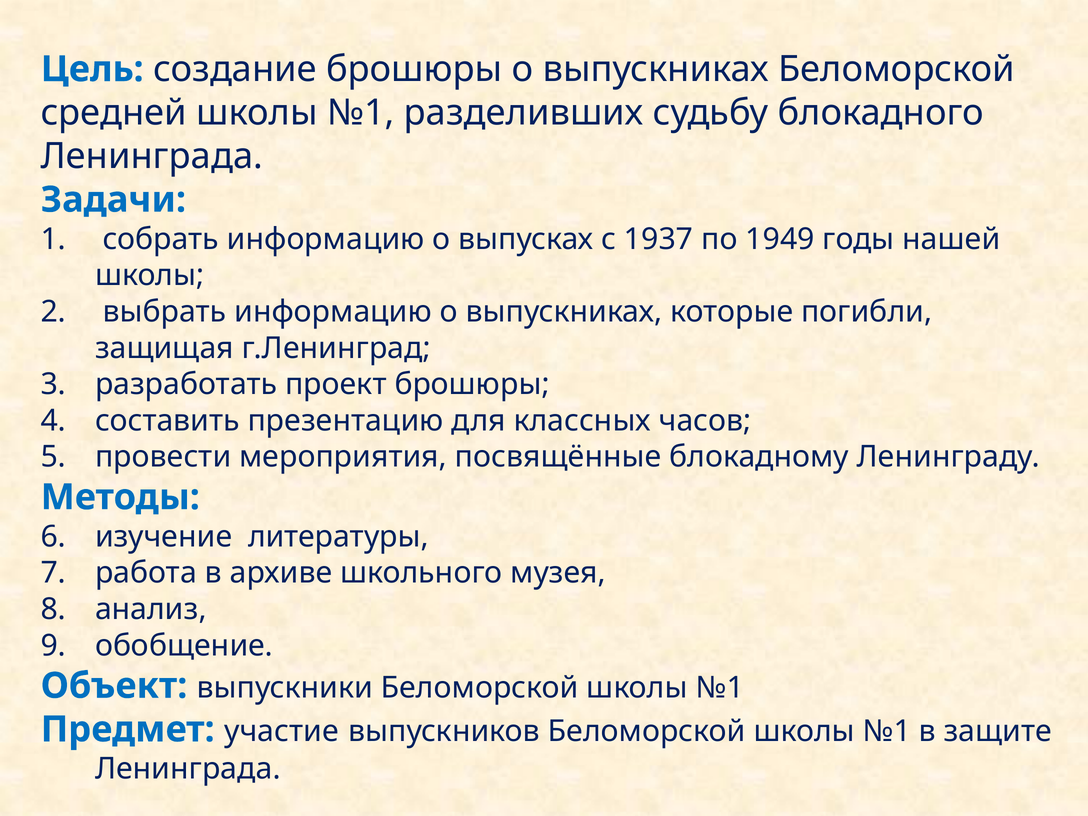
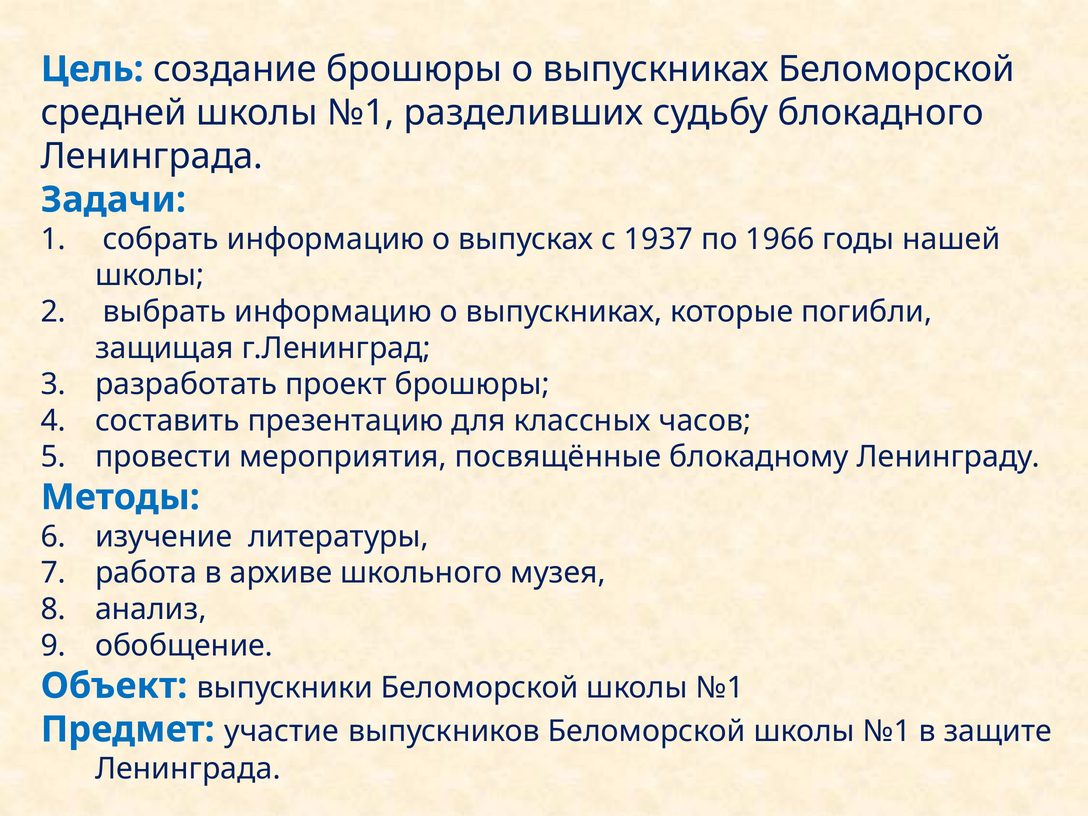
1949: 1949 -> 1966 (780, 239)
